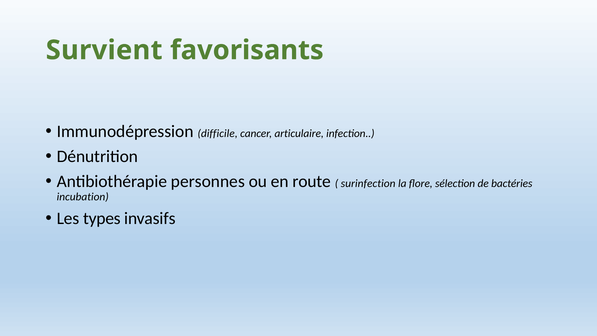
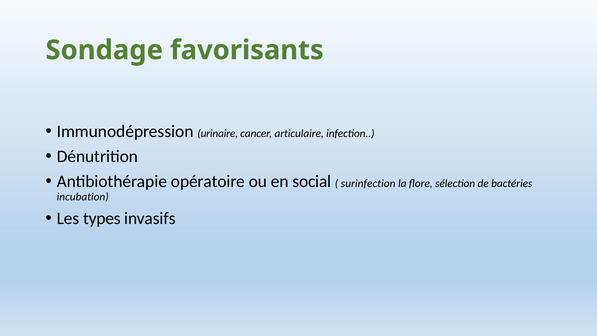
Survient: Survient -> Sondage (104, 50)
difficile: difficile -> urinaire (218, 133)
personnes: personnes -> opératoire (208, 181)
route: route -> social (312, 181)
